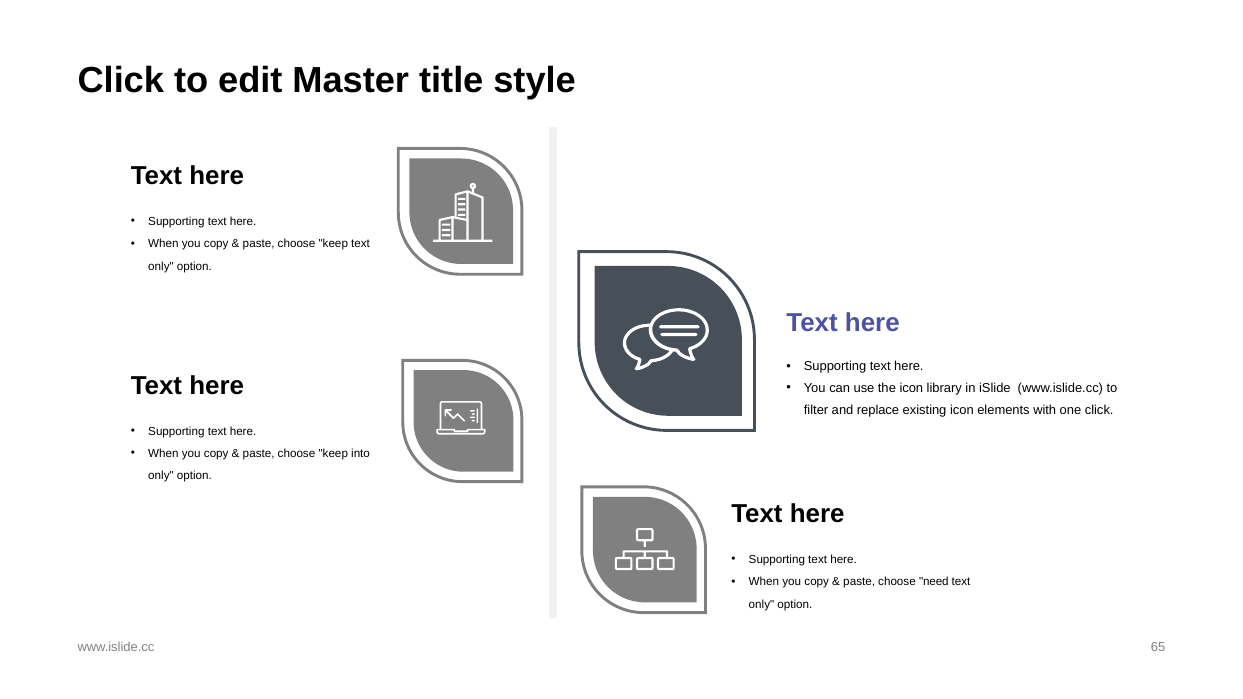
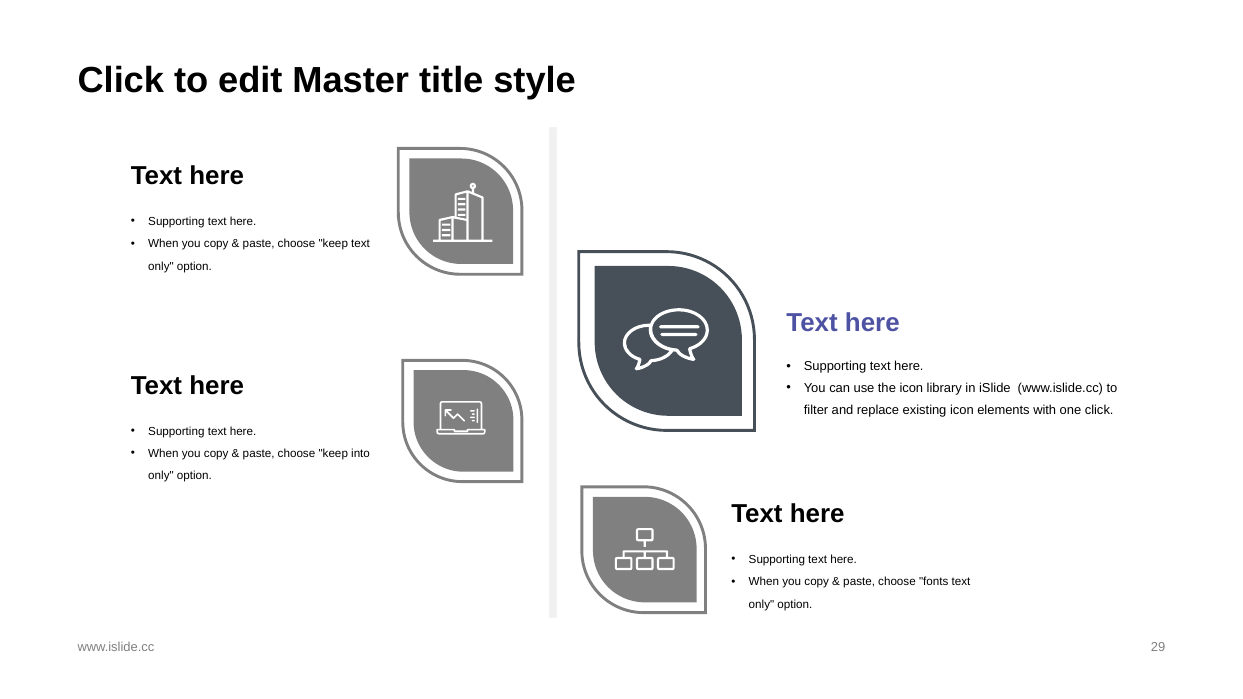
need: need -> fonts (934, 582)
65: 65 -> 29 (1158, 648)
